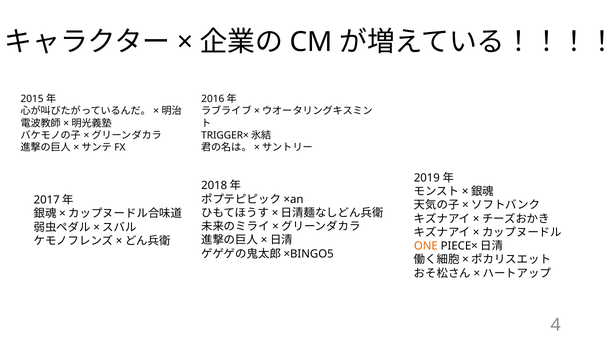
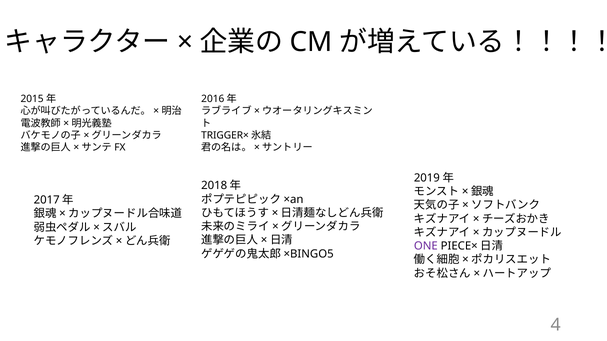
ONE colour: orange -> purple (426, 246)
